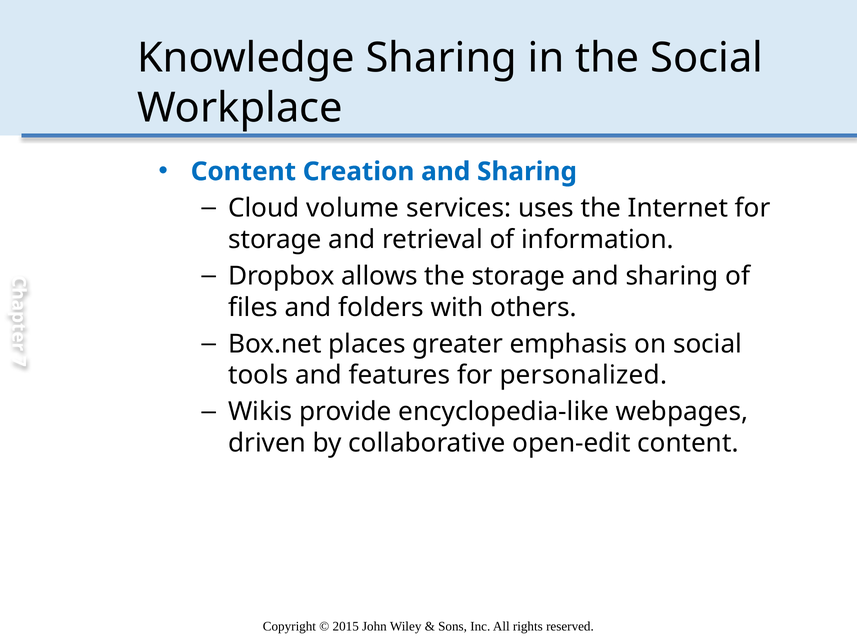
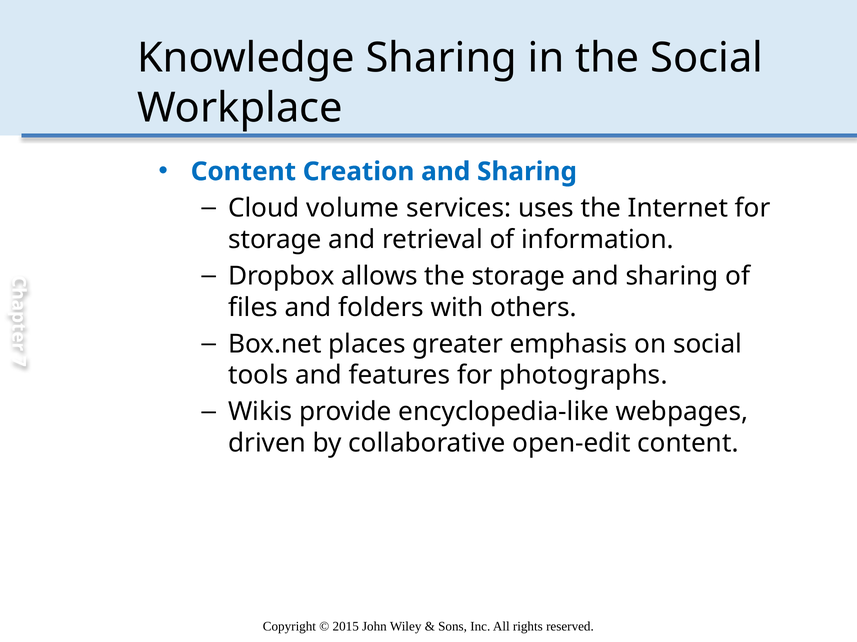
personalized: personalized -> photographs (584, 376)
